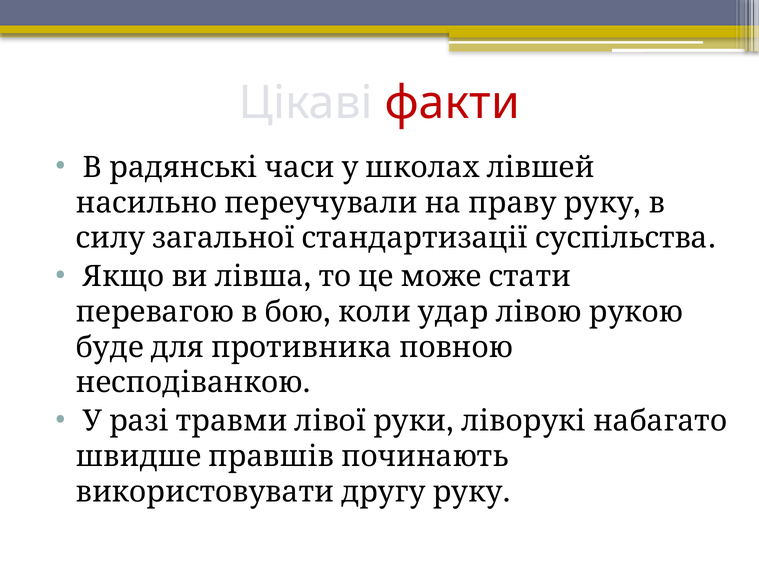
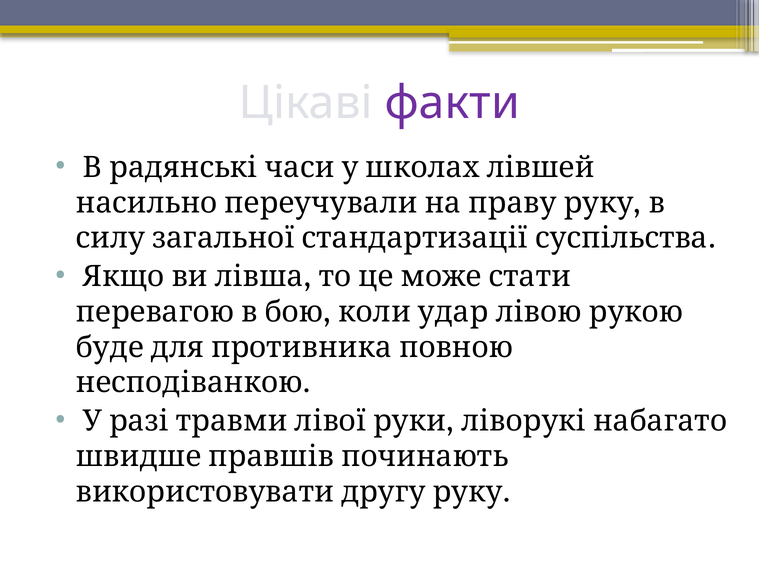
факти colour: red -> purple (452, 103)
